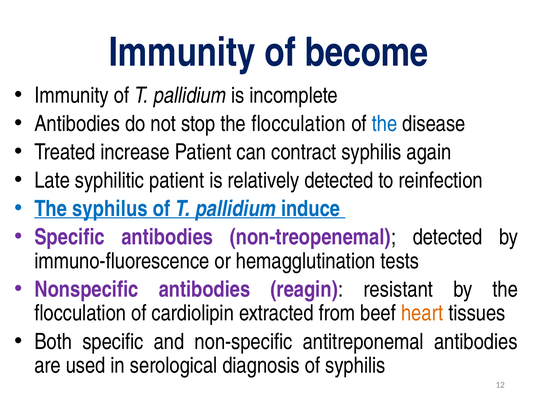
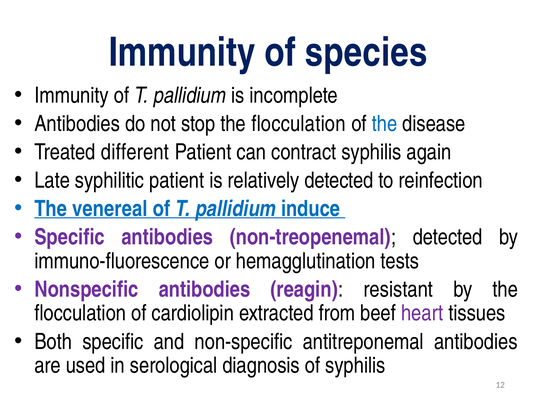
become: become -> species (366, 53)
increase: increase -> different (135, 152)
syphilus: syphilus -> venereal (110, 209)
heart colour: orange -> purple (422, 313)
